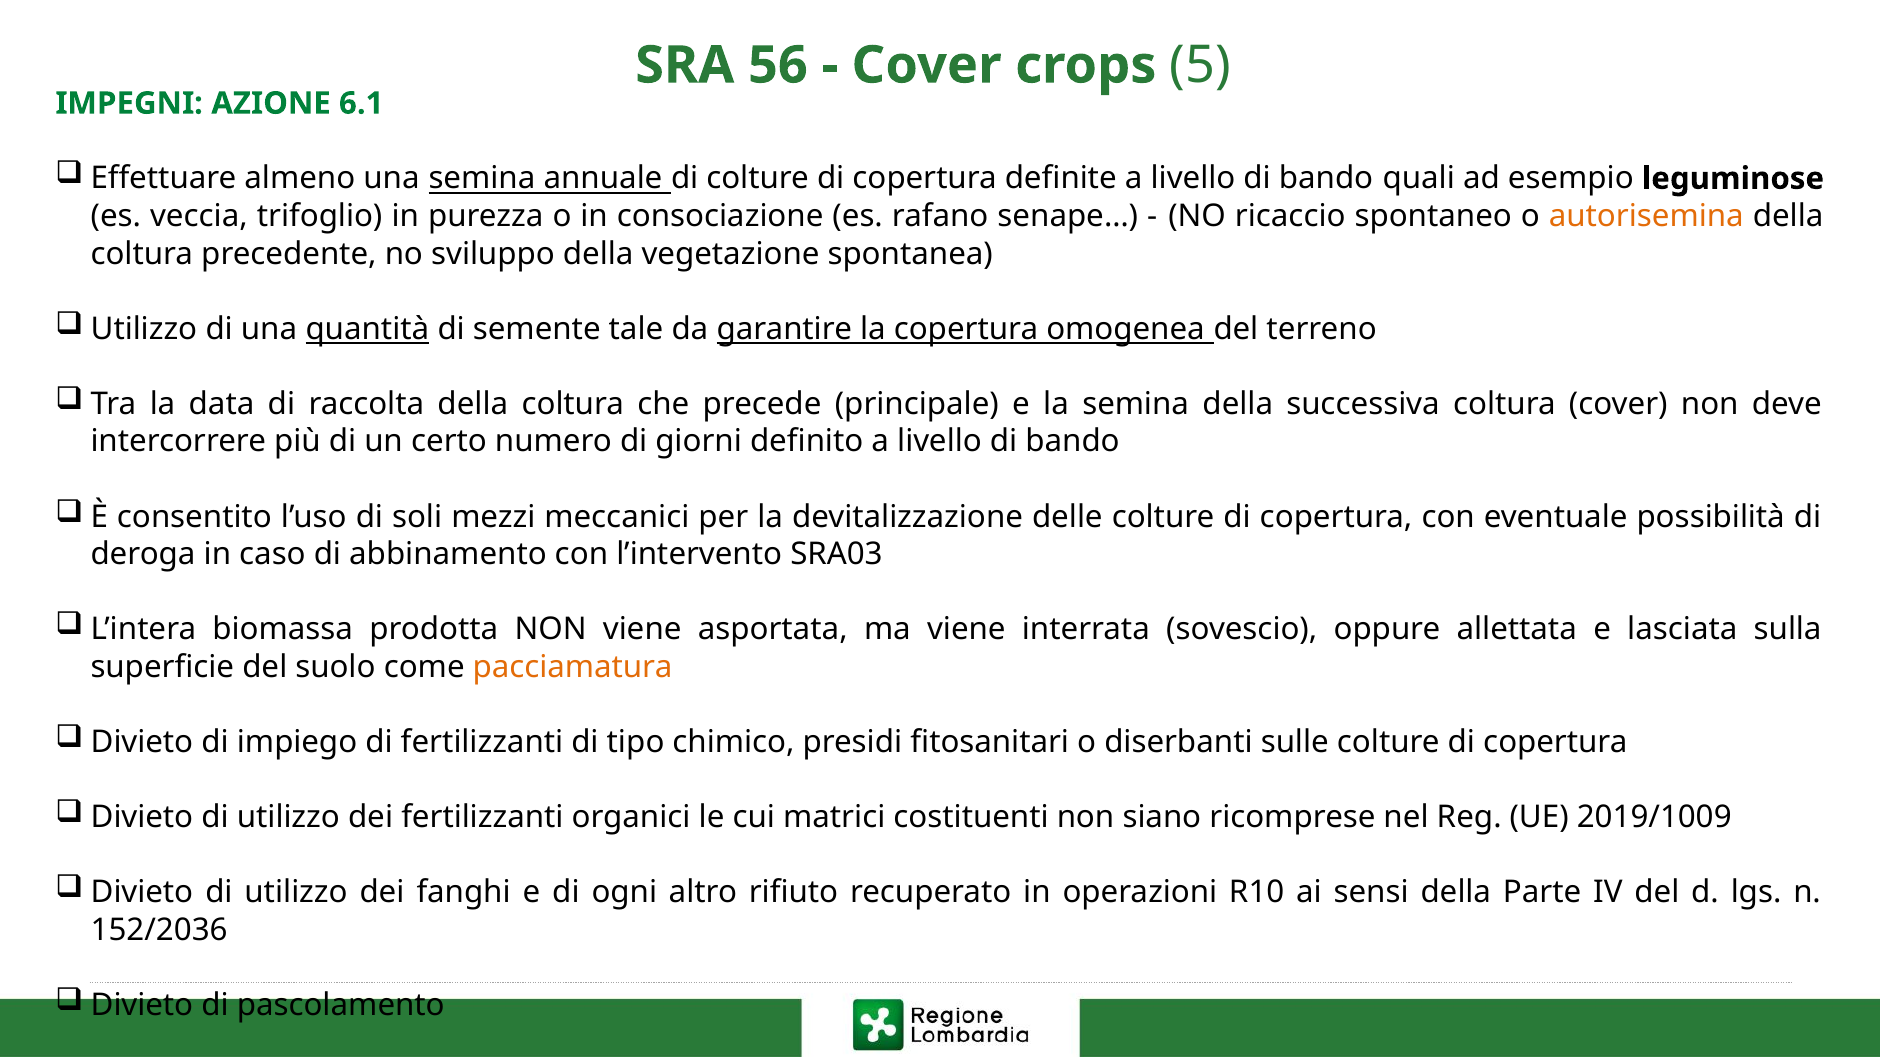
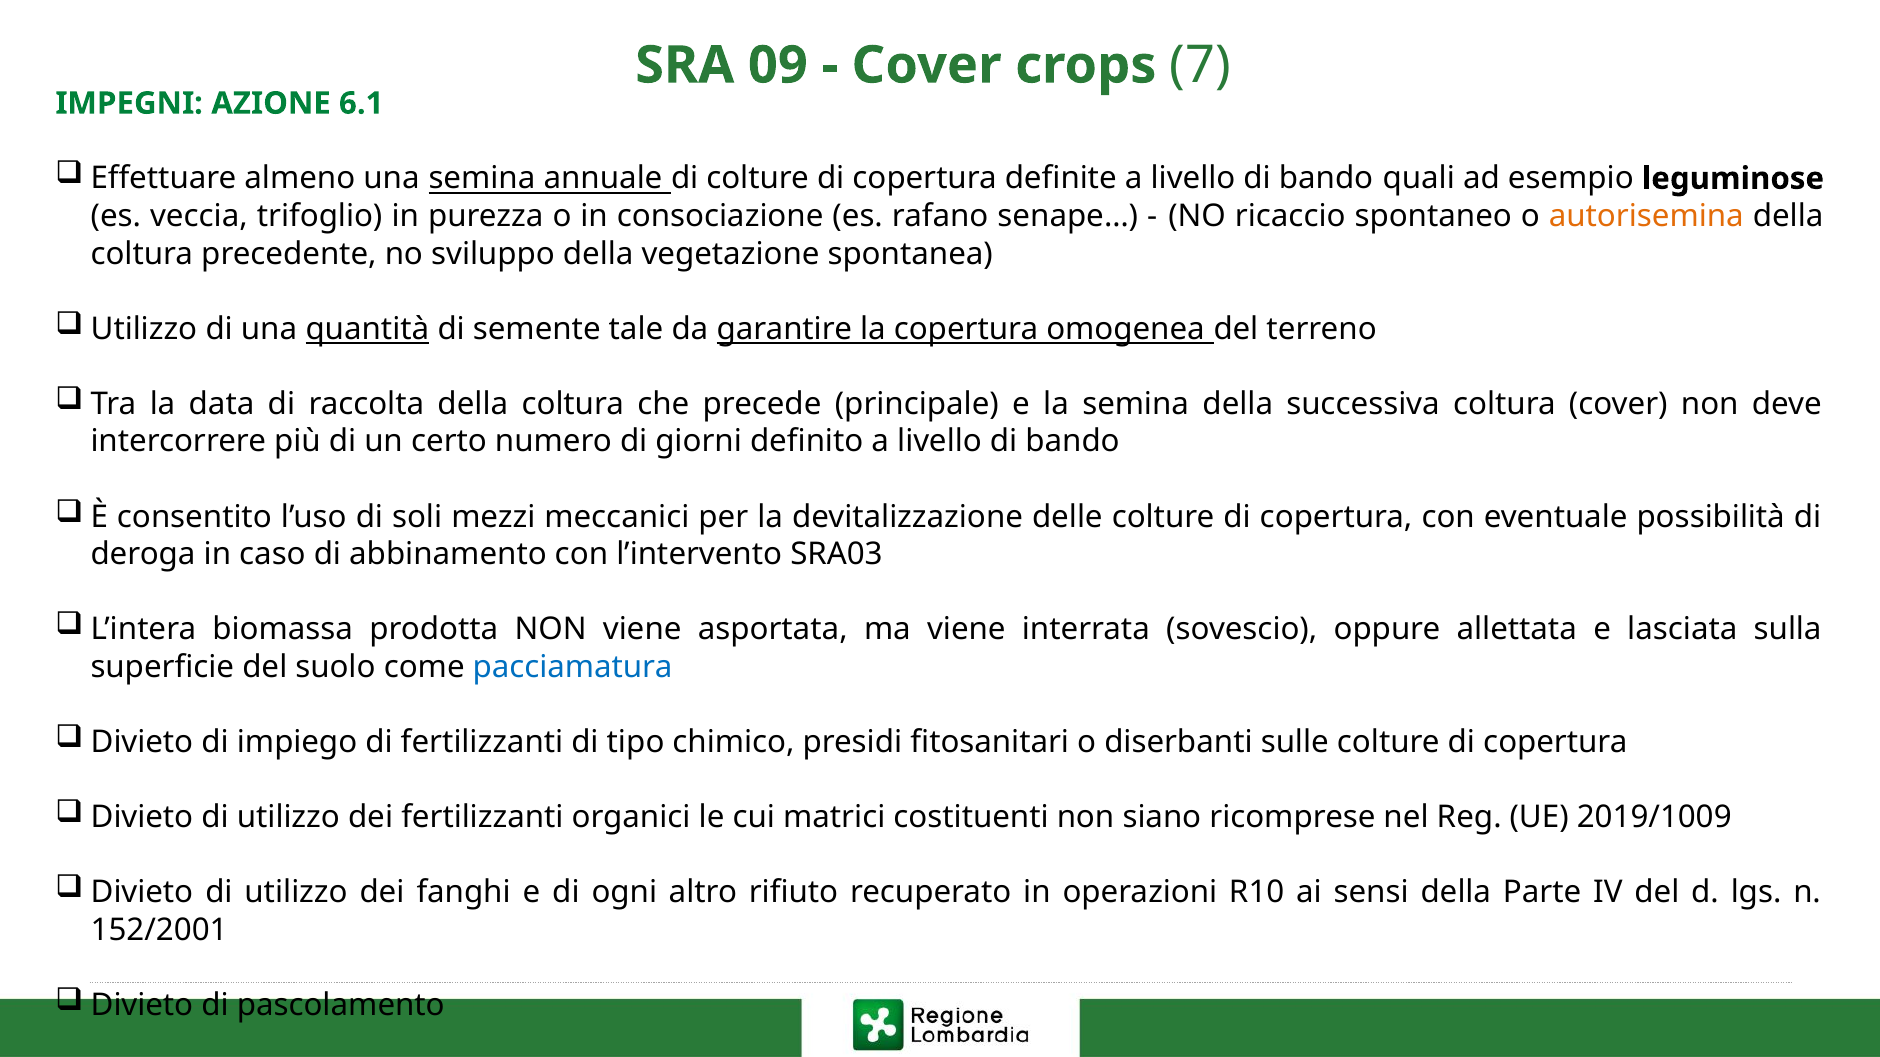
56: 56 -> 09 (778, 65)
5: 5 -> 7 (1201, 65)
pacciamatura colour: orange -> blue (573, 667)
152/2036: 152/2036 -> 152/2001 (159, 931)
